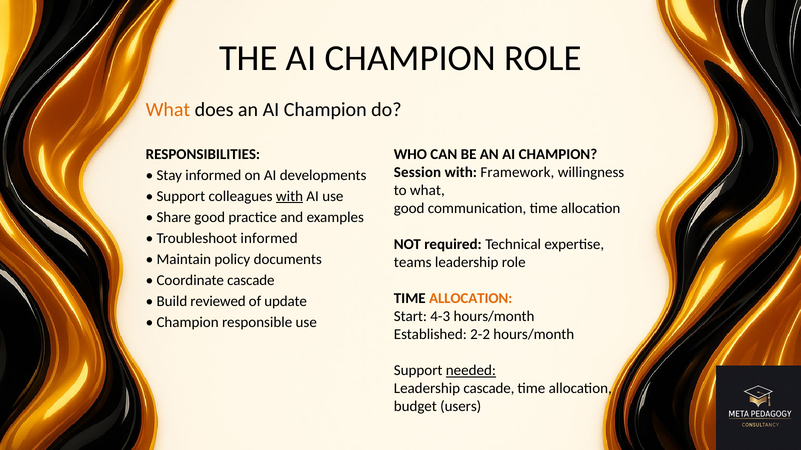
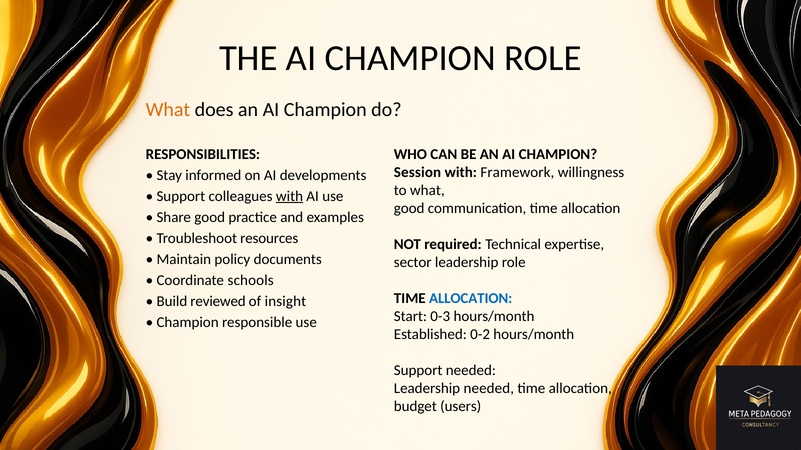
Troubleshoot informed: informed -> resources (269, 238)
teams: teams -> sector (413, 263)
Coordinate cascade: cascade -> schools (251, 280)
ALLOCATION colour: orange -> blue (471, 299)
update: update -> insight (285, 301)
4-3: 4-3 -> 0-3 (440, 317)
2-2: 2-2 -> 0-2 (480, 335)
needed underline: present -> none (471, 371)
Leadership cascade: cascade -> needed (489, 389)
